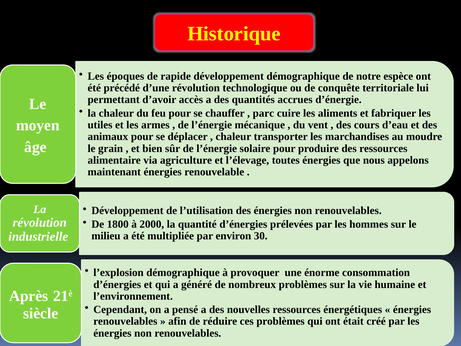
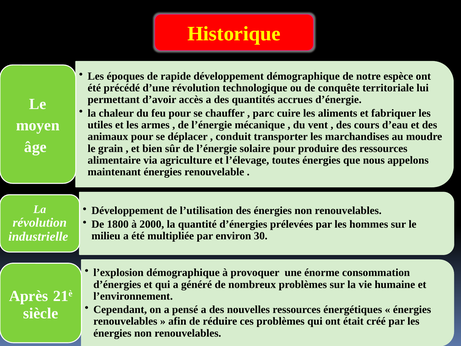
chaleur: chaleur -> conduit (233, 137)
